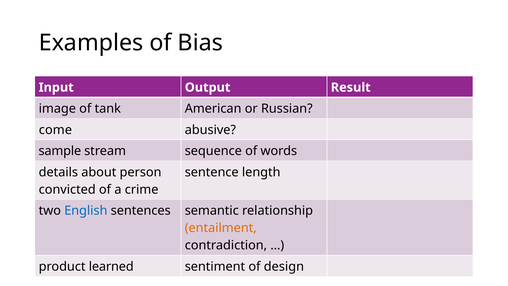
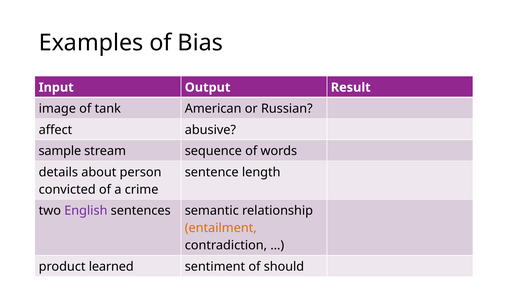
come: come -> affect (55, 130)
English colour: blue -> purple (86, 211)
design: design -> should (284, 266)
